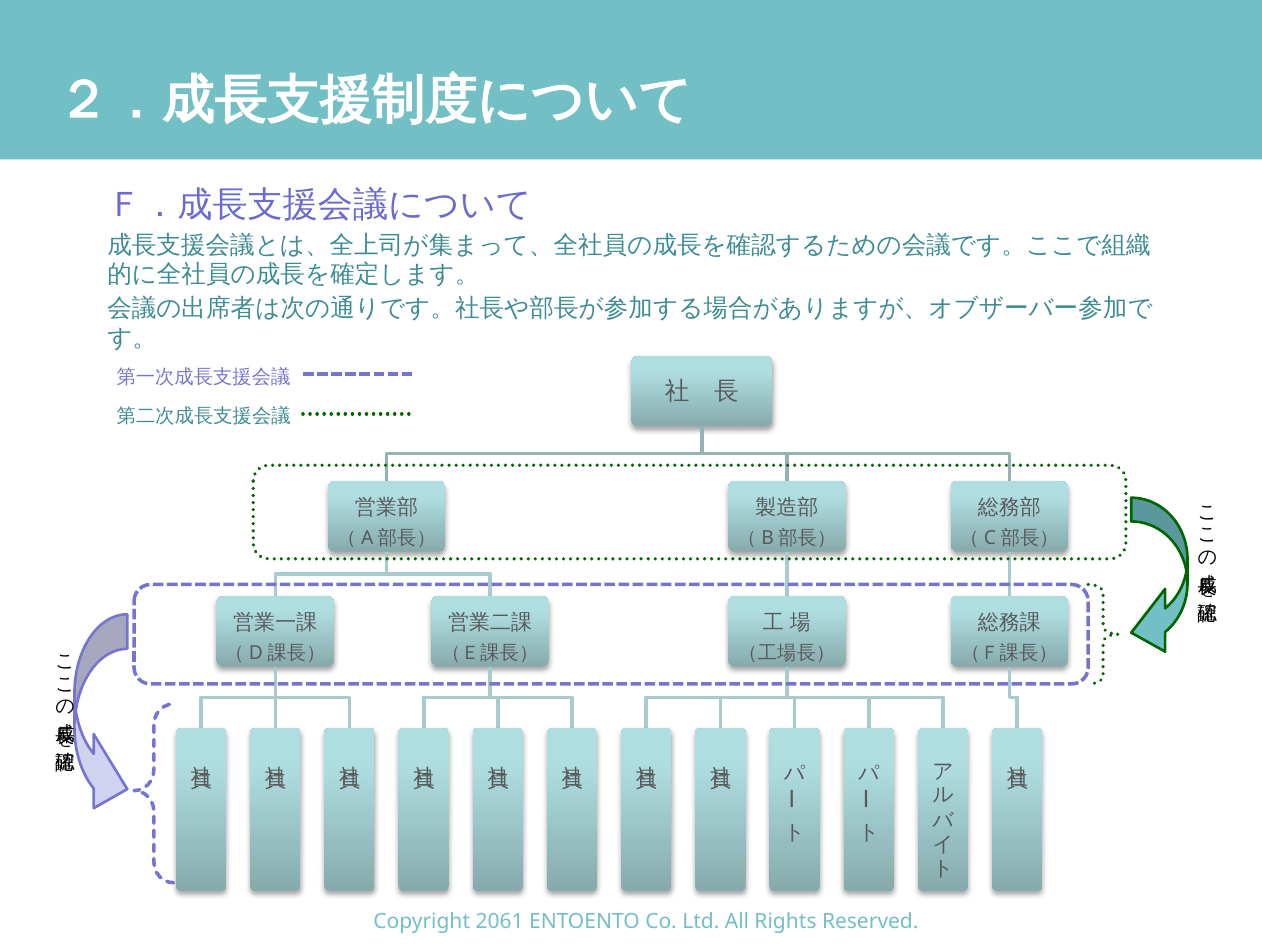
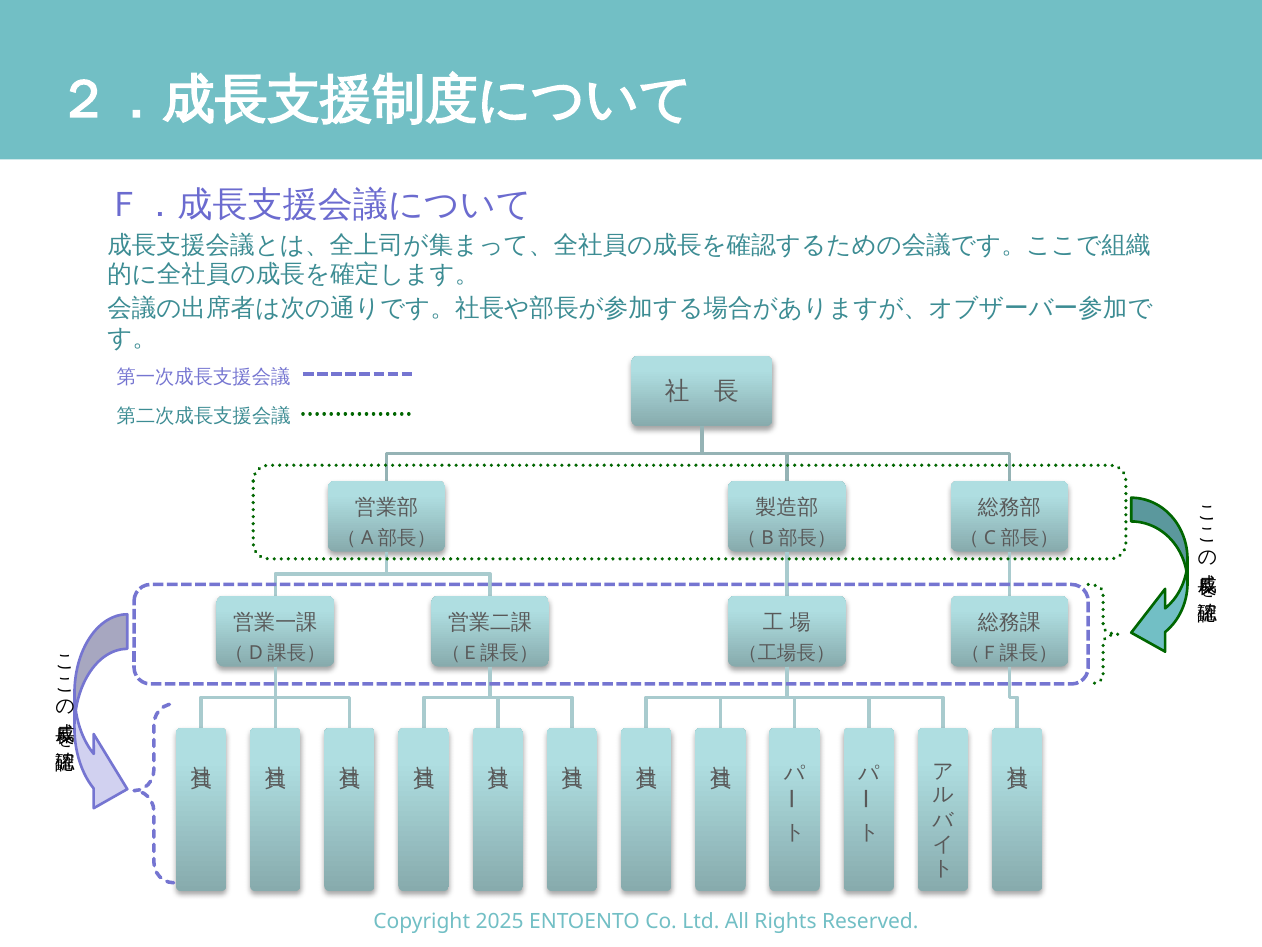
2061: 2061 -> 2025 (500, 921)
